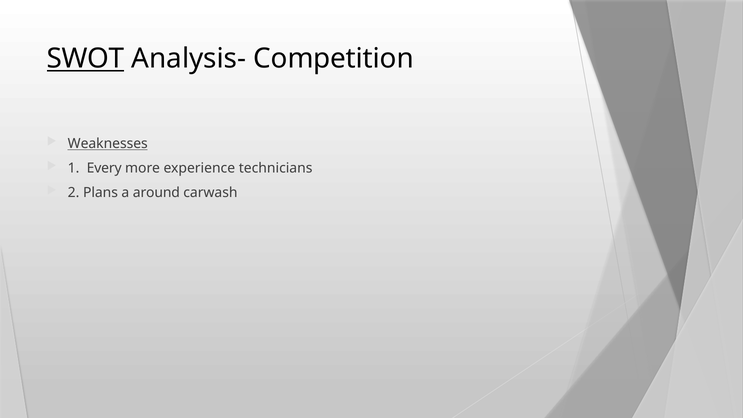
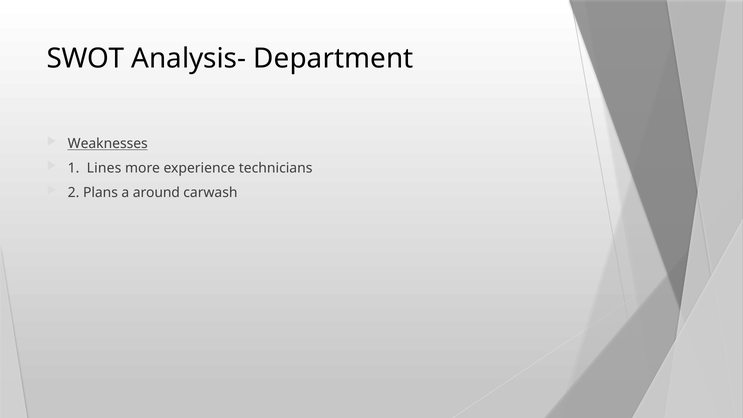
SWOT underline: present -> none (86, 59)
Competition: Competition -> Department (333, 59)
Every: Every -> Lines (104, 168)
